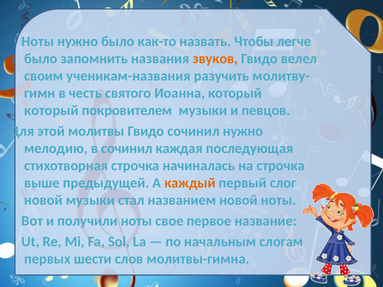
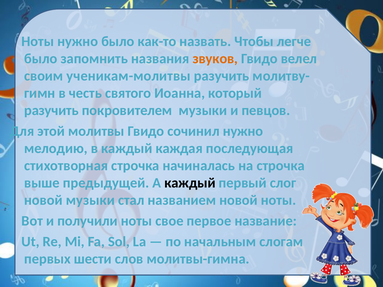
ученикам-названия: ученикам-названия -> ученикам-молитвы (129, 76)
который: который -> разучить (51, 110)
в сочинил: сочинил -> каждый (127, 148)
каждый colour: orange -> black (190, 183)
